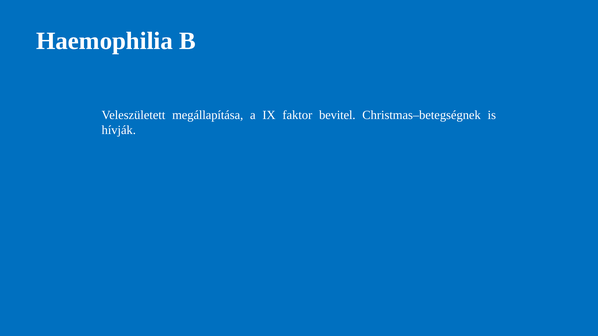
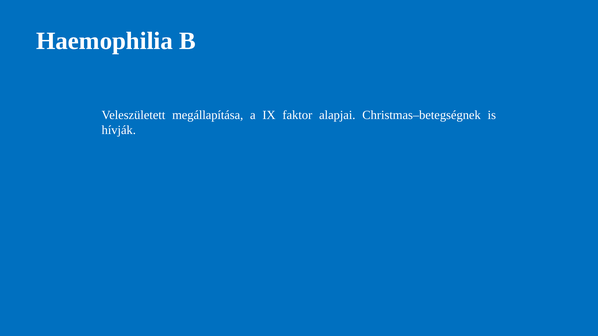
bevitel: bevitel -> alapjai (337, 115)
